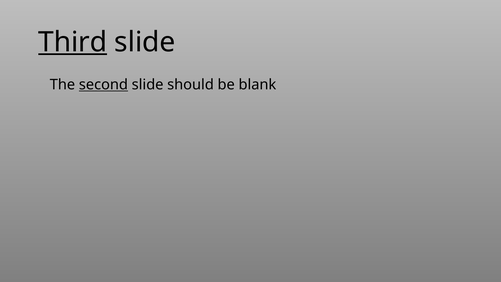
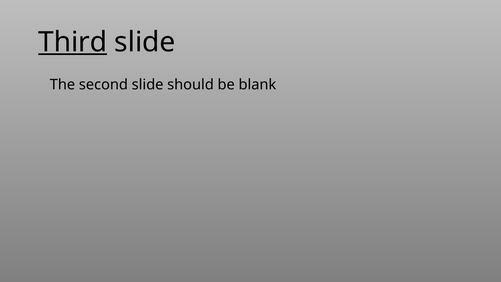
second underline: present -> none (103, 85)
